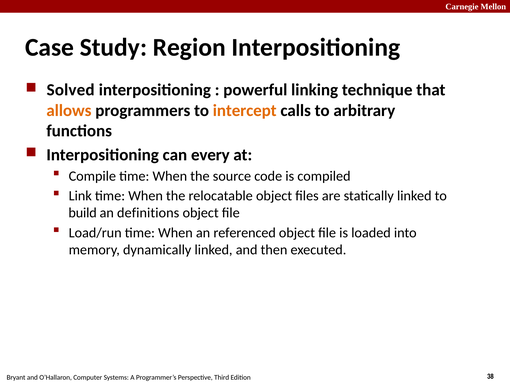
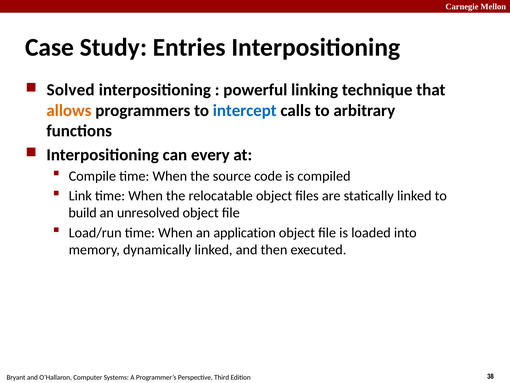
Region: Region -> Entries (189, 47)
intercept colour: orange -> blue (245, 110)
definitions: definitions -> unresolved (148, 213)
referenced: referenced -> application (245, 233)
